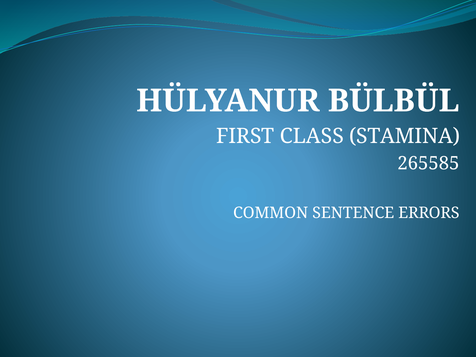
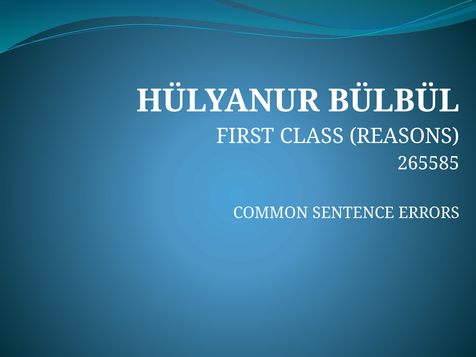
STAMINA: STAMINA -> REASONS (405, 136)
